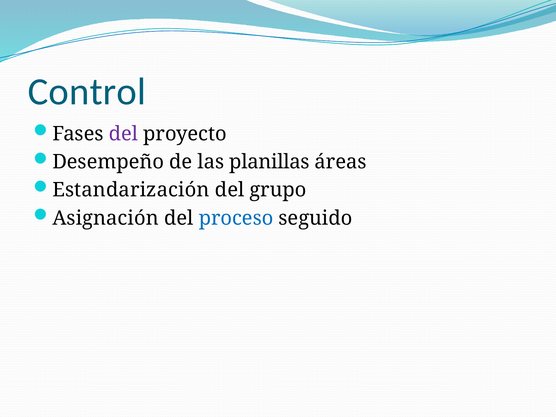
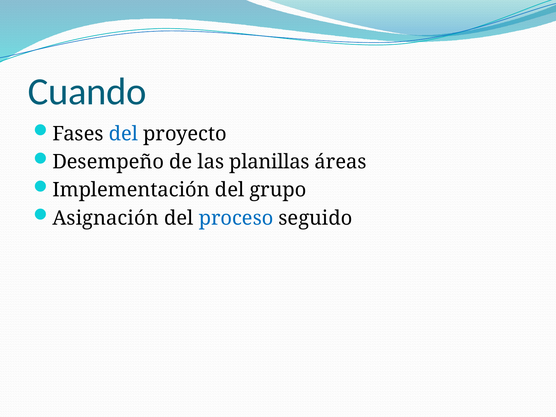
Control: Control -> Cuando (87, 92)
del colour: purple -> blue (123, 134)
Estandarización: Estandarización -> Implementación (131, 190)
